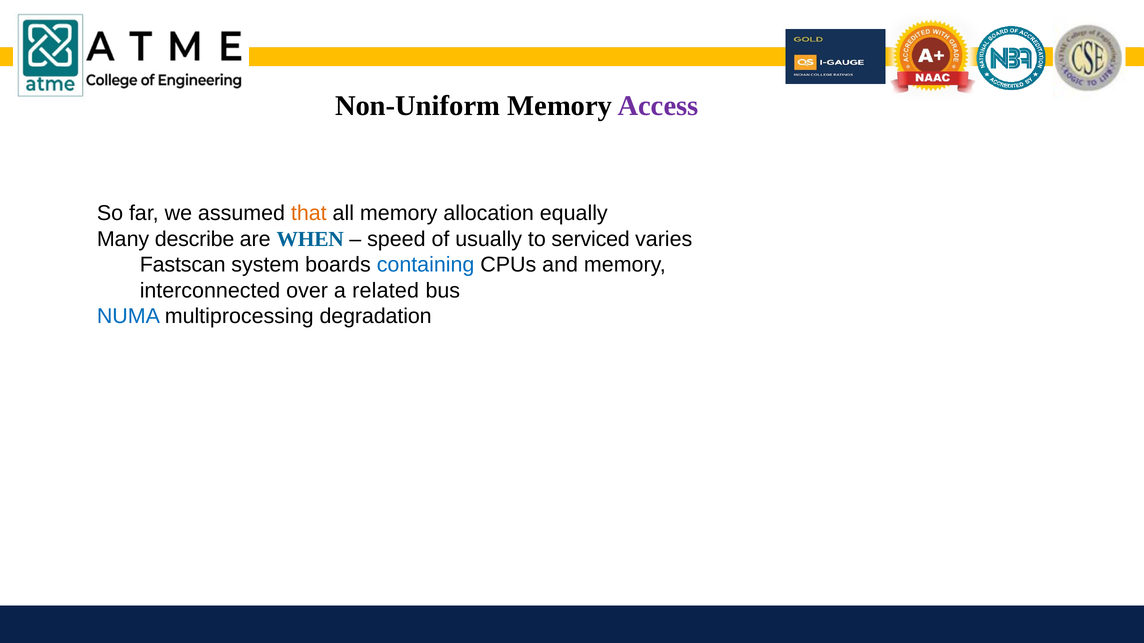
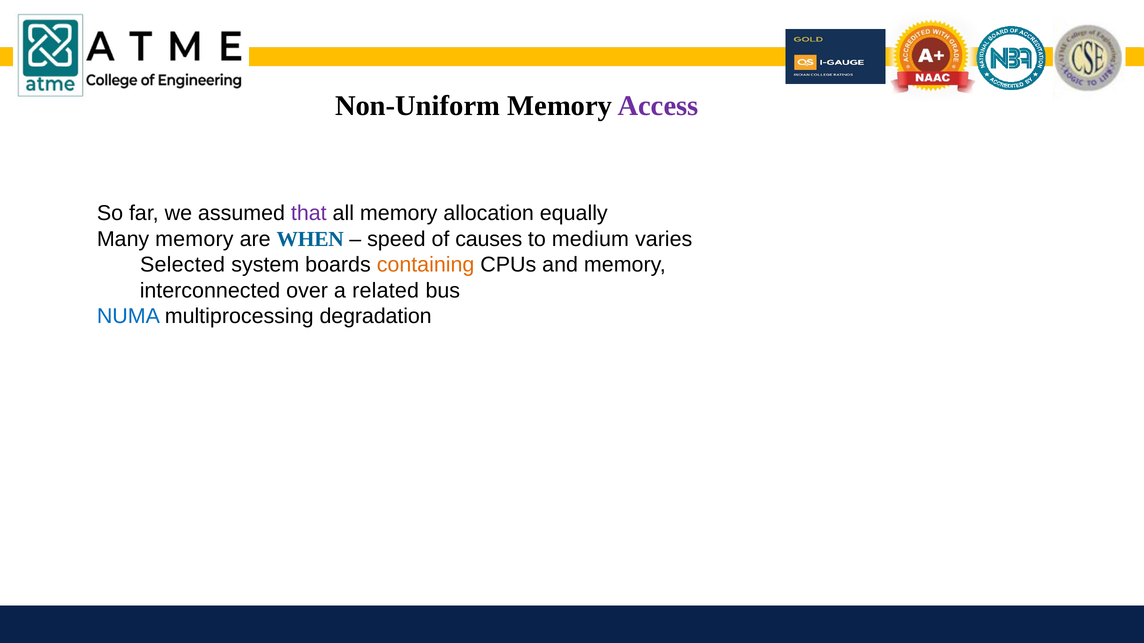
that colour: orange -> purple (309, 213)
Many describe: describe -> memory (194, 239)
usually: usually -> causes (489, 239)
serviced: serviced -> medium (590, 239)
Fastscan: Fastscan -> Selected (183, 265)
containing colour: blue -> orange (426, 265)
